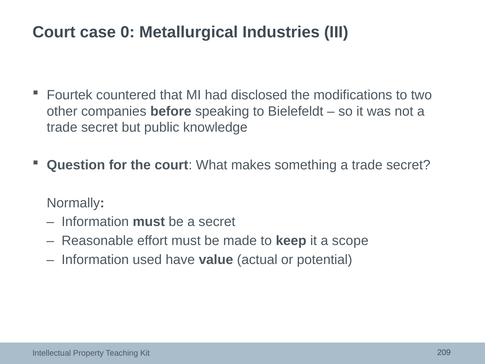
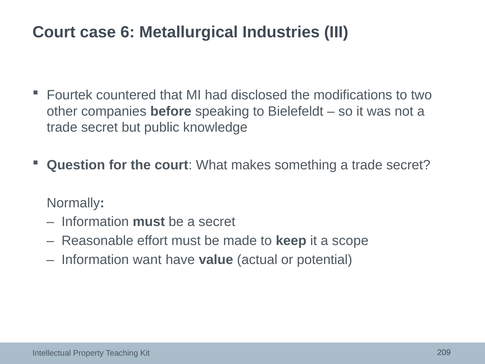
0: 0 -> 6 (128, 32)
used: used -> want (147, 259)
